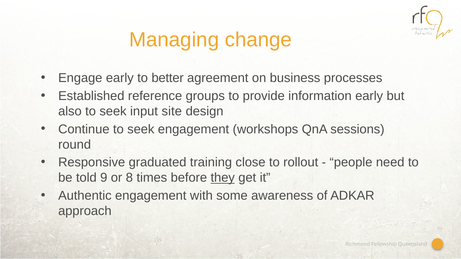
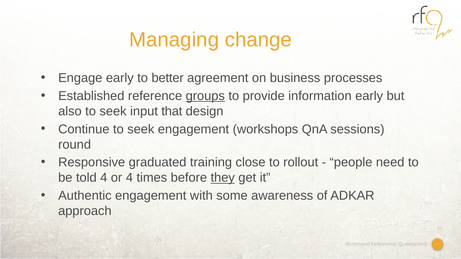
groups underline: none -> present (205, 96)
site: site -> that (172, 111)
told 9: 9 -> 4 (104, 178)
or 8: 8 -> 4 (129, 178)
